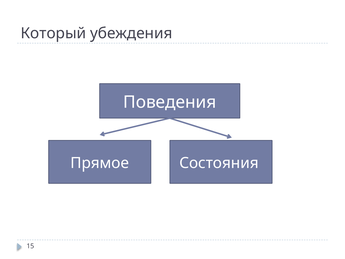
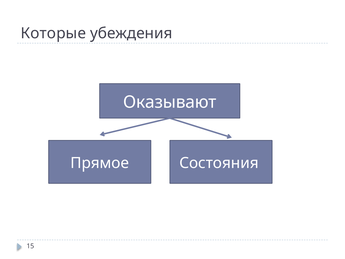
Который: Который -> Которые (53, 33)
Поведения: Поведения -> Оказывают (170, 102)
